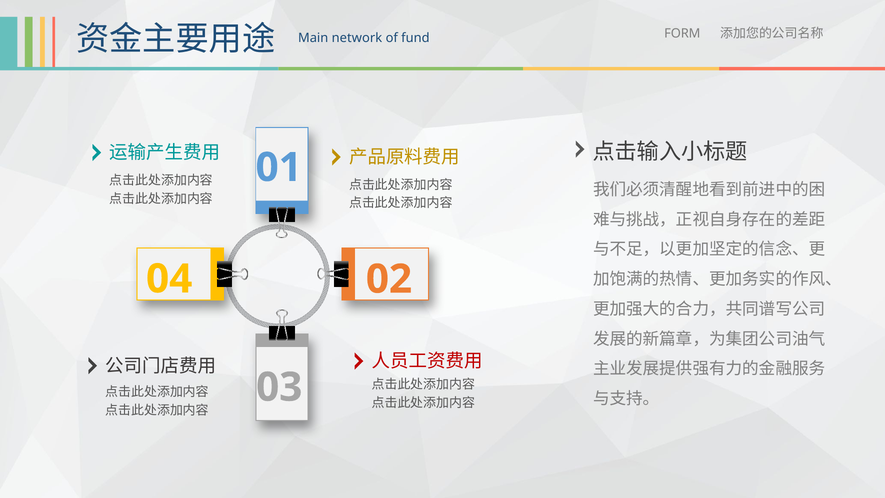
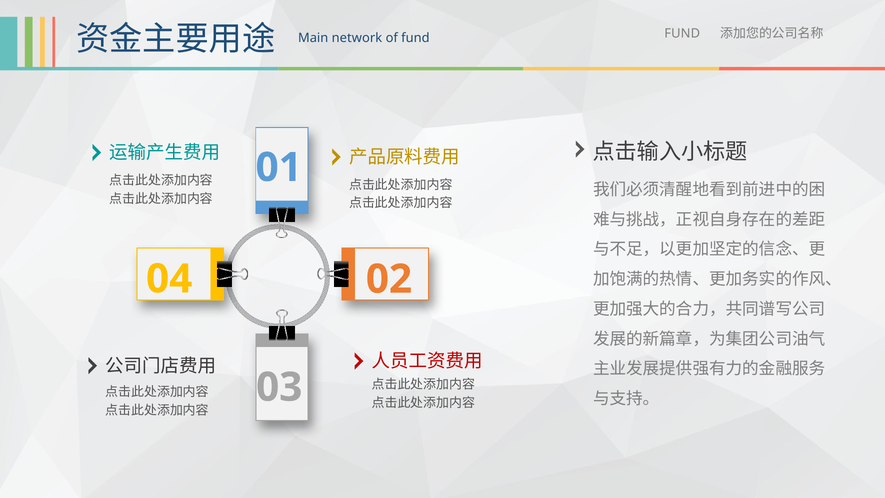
fund FORM: FORM -> FUND (682, 34)
